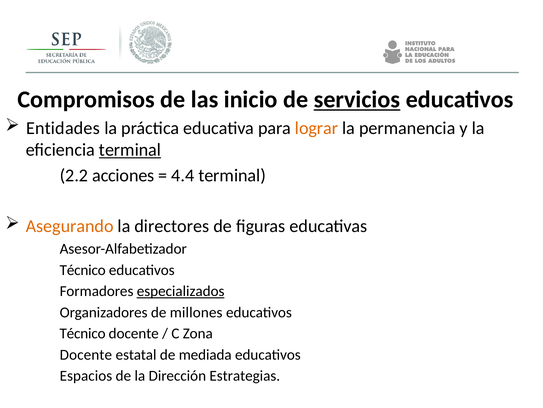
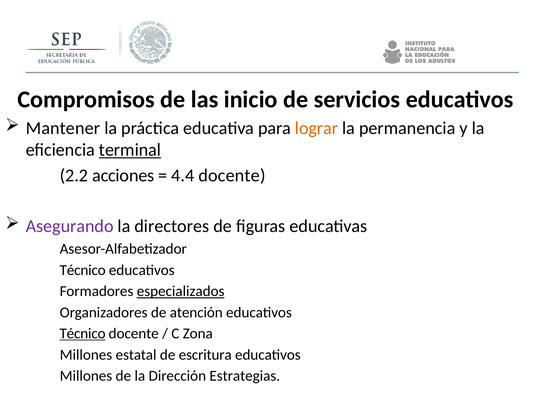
servicios underline: present -> none (357, 99)
Entidades: Entidades -> Mantener (63, 128)
4.4 terminal: terminal -> docente (232, 175)
Asegurando colour: orange -> purple (70, 226)
millones: millones -> atención (196, 312)
Técnico underline: none -> present (83, 333)
Docente: Docente -> Millones (86, 354)
mediada: mediada -> escritura (205, 354)
Espacios: Espacios -> Millones (86, 375)
